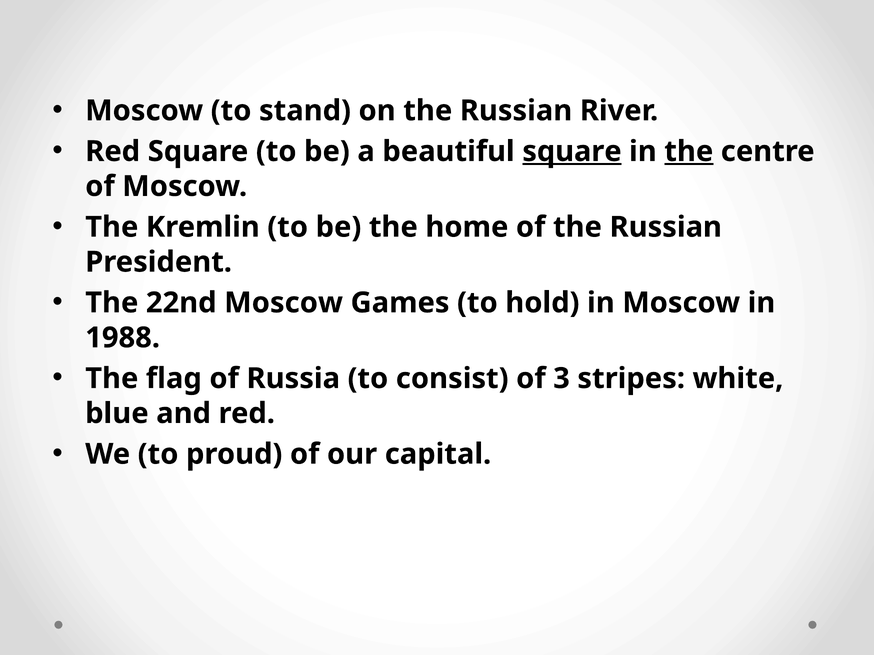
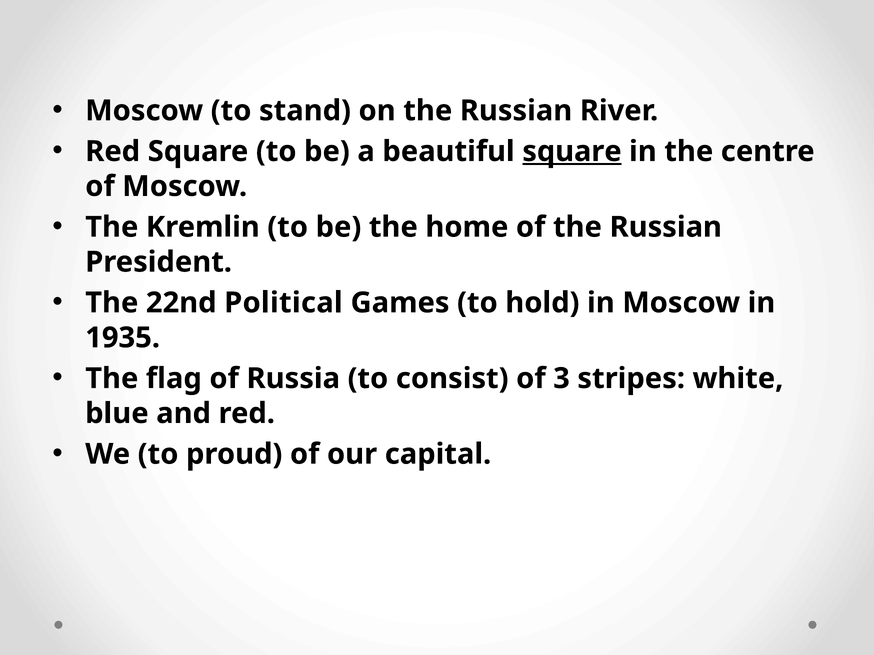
the underline: present -> none (689, 152)
22nd Moscow: Moscow -> Political (283, 303)
1988: 1988 -> 1935 (123, 338)
